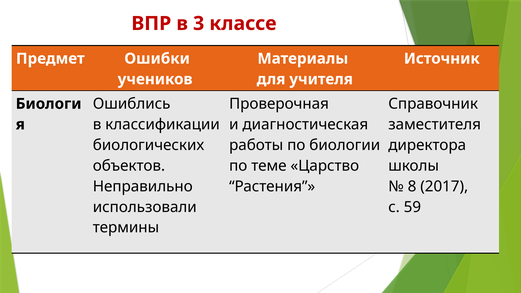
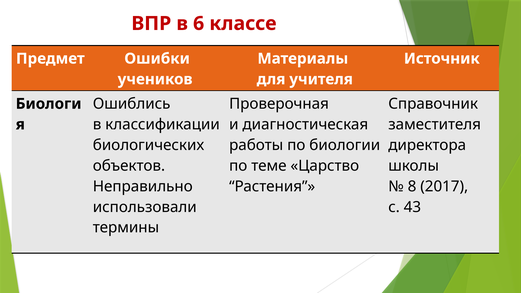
3: 3 -> 6 (199, 24)
59: 59 -> 43 (412, 207)
